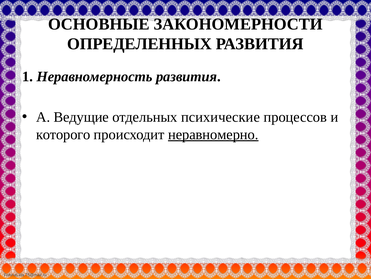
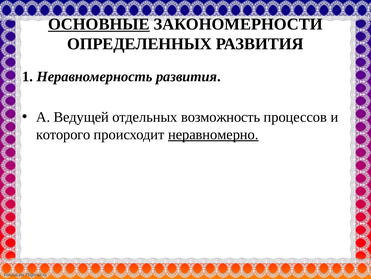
ОСНОВНЫЕ underline: none -> present (99, 24)
Ведущие: Ведущие -> Ведущей (81, 117)
психические: психические -> возможность (221, 117)
